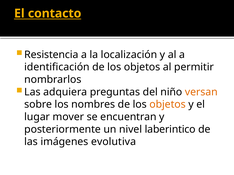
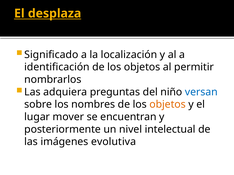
contacto: contacto -> desplaza (55, 13)
Resistencia: Resistencia -> Significado (51, 55)
versan colour: orange -> blue (201, 92)
laberintico: laberintico -> intelectual (170, 130)
